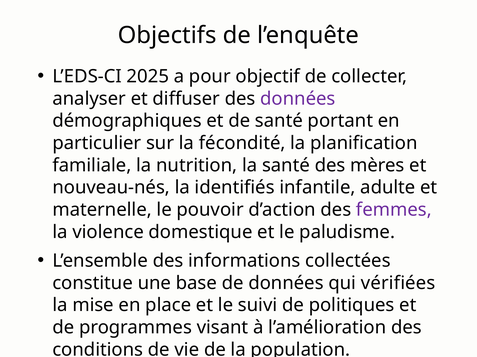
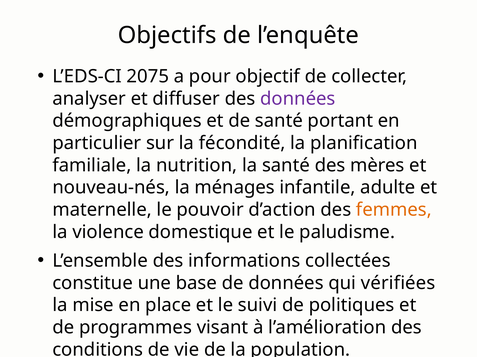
2025: 2025 -> 2075 (148, 77)
identifiés: identifiés -> ménages (235, 188)
femmes colour: purple -> orange (394, 210)
